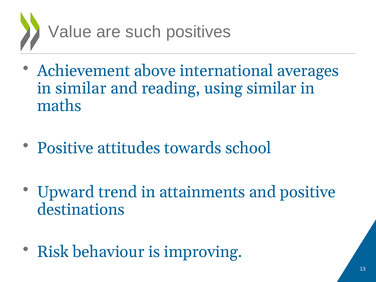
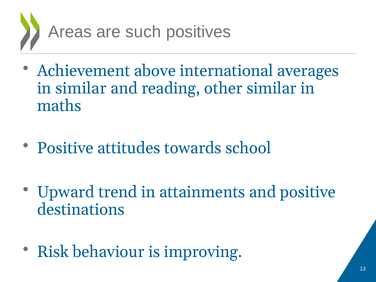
Value: Value -> Areas (70, 32)
using: using -> other (223, 88)
